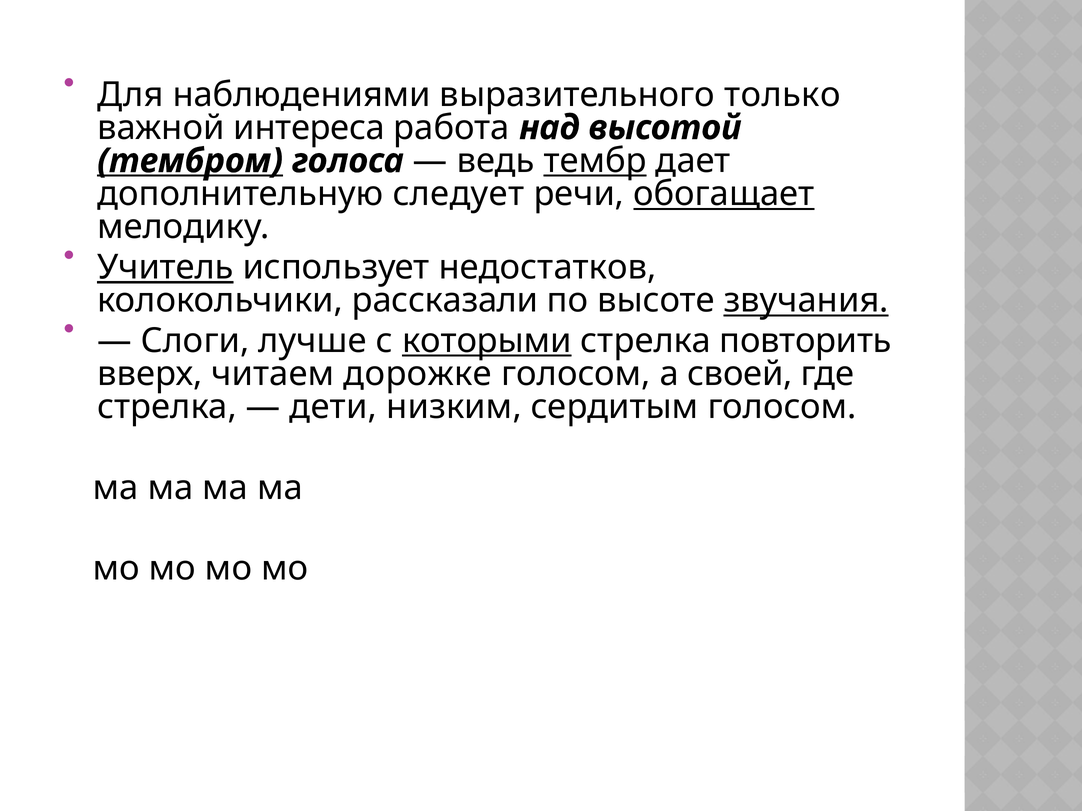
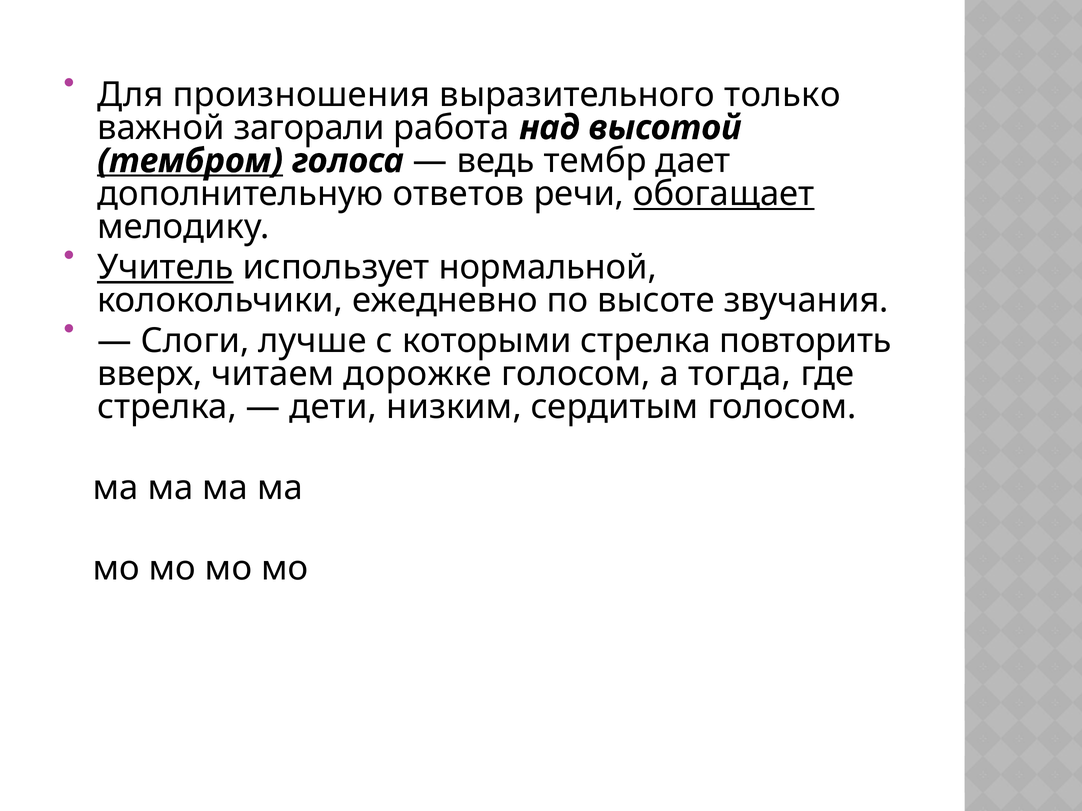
наблюдениями: наблюдениями -> произношения (301, 95)
интереса: интереса -> загорали (309, 128)
тембр underline: present -> none (595, 161)
следует: следует -> ответов (458, 194)
недостатков: недостатков -> нормальной (548, 268)
рассказали: рассказали -> ежедневно (445, 301)
звучания underline: present -> none (806, 301)
которыми underline: present -> none (487, 341)
своей: своей -> тогда (739, 374)
